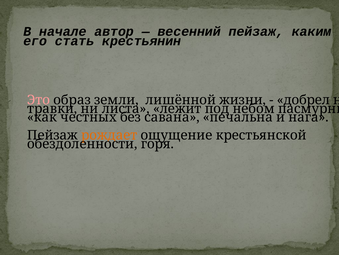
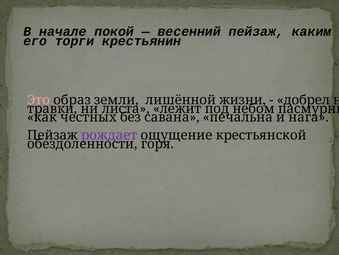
автор: автор -> покой (114, 32)
стать: стать -> торги (75, 41)
рождает colour: orange -> purple (109, 135)
